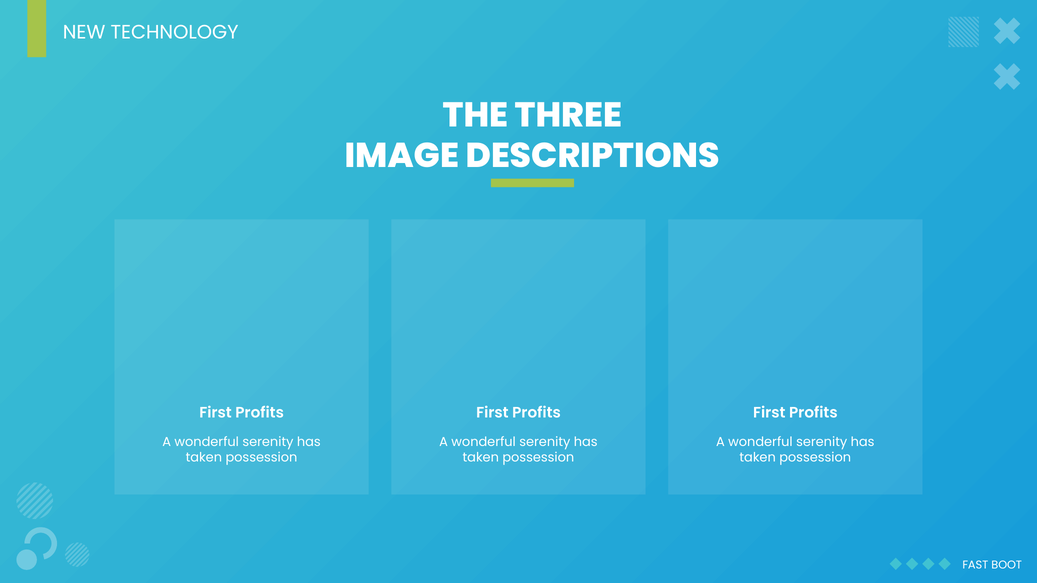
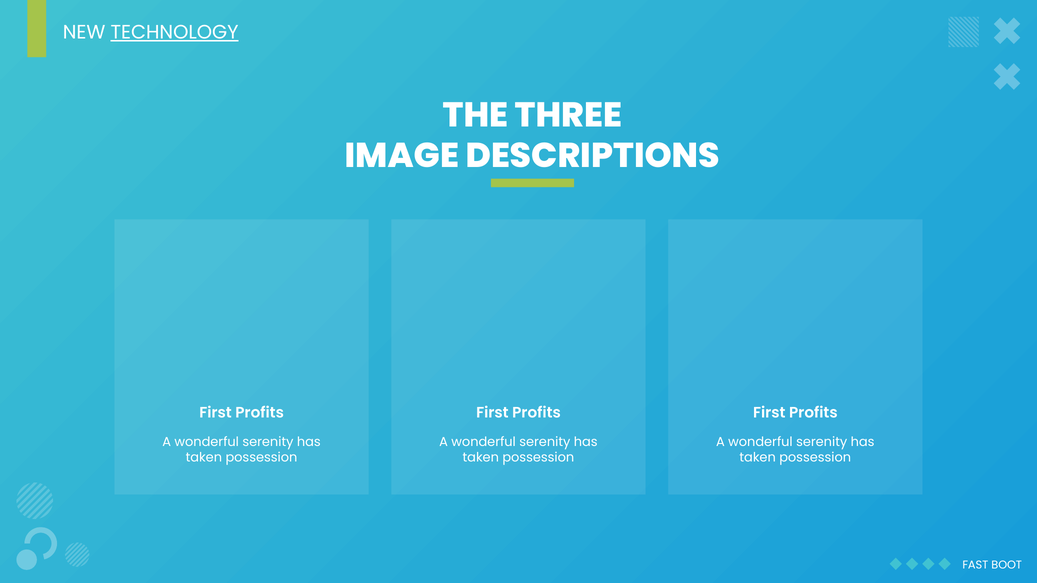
TECHNOLOGY underline: none -> present (175, 32)
